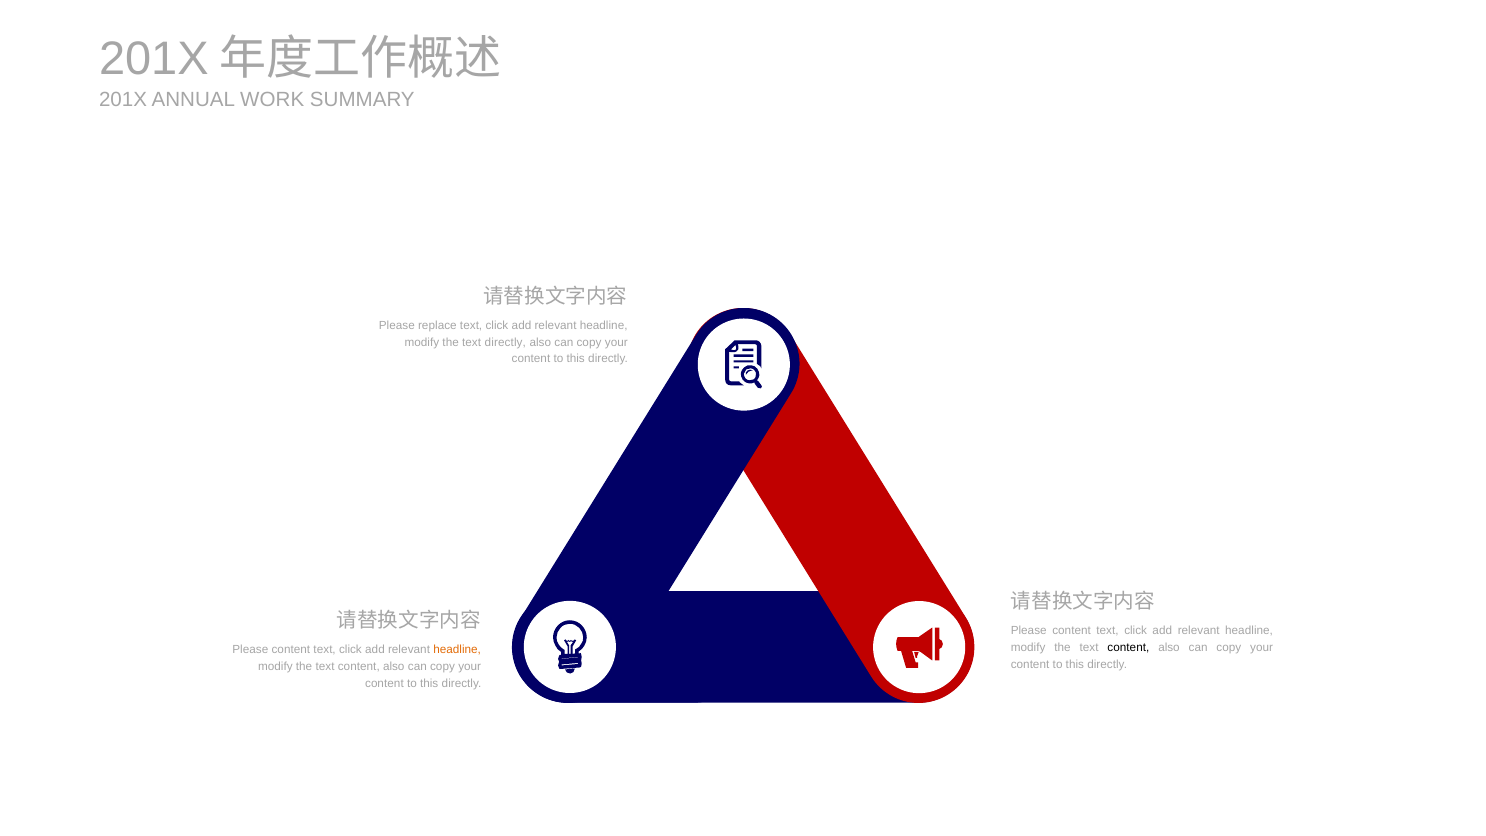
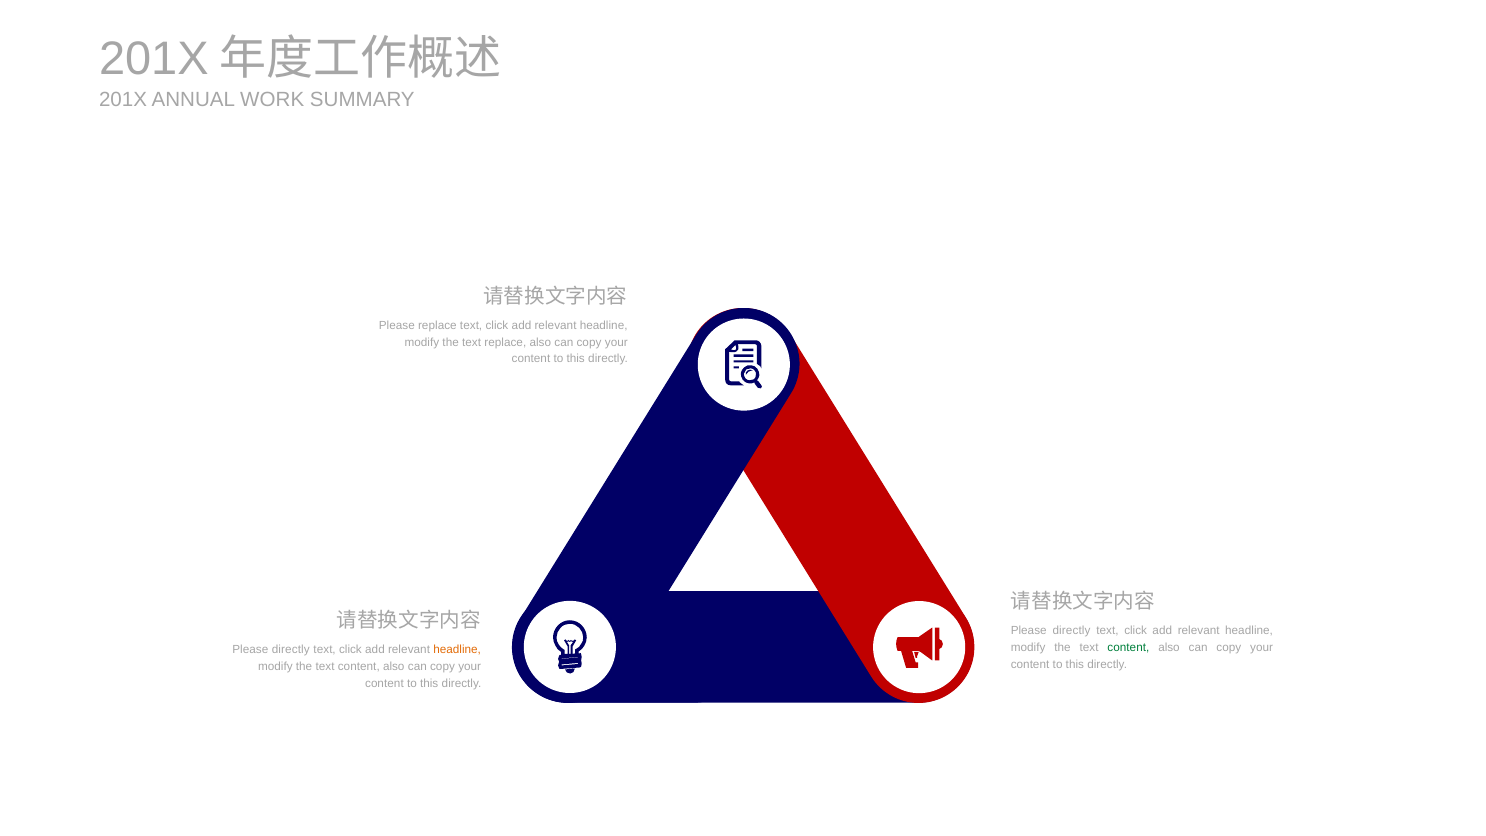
text directly: directly -> replace (505, 342)
content: content -> directly (1072, 631)
content colour: black -> green (1128, 647)
content: content -> directly (291, 650)
